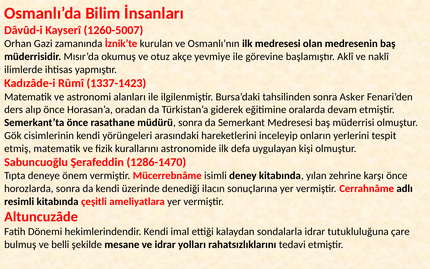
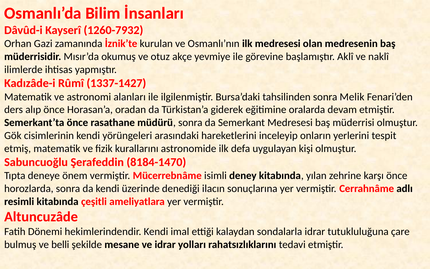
1260-5007: 1260-5007 -> 1260-7932 (113, 30)
1337-1423: 1337-1423 -> 1337-1427 (116, 83)
Asker: Asker -> Melik (352, 97)
1286-1470: 1286-1470 -> 8184-1470 (156, 162)
